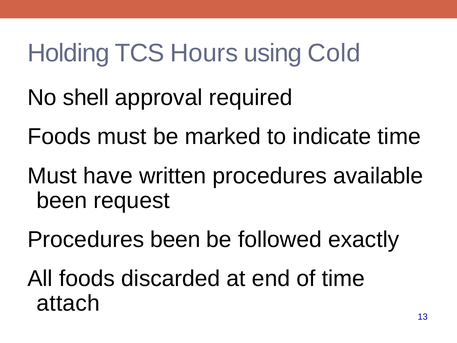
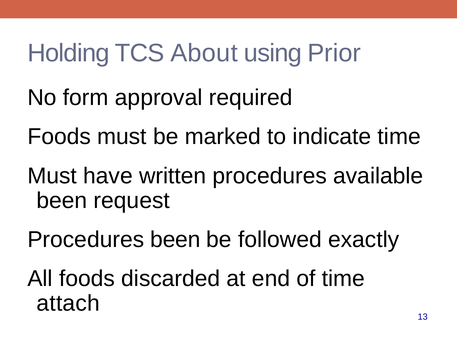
Hours: Hours -> About (204, 53)
Cold: Cold -> Prior (334, 53)
shell: shell -> form (86, 98)
